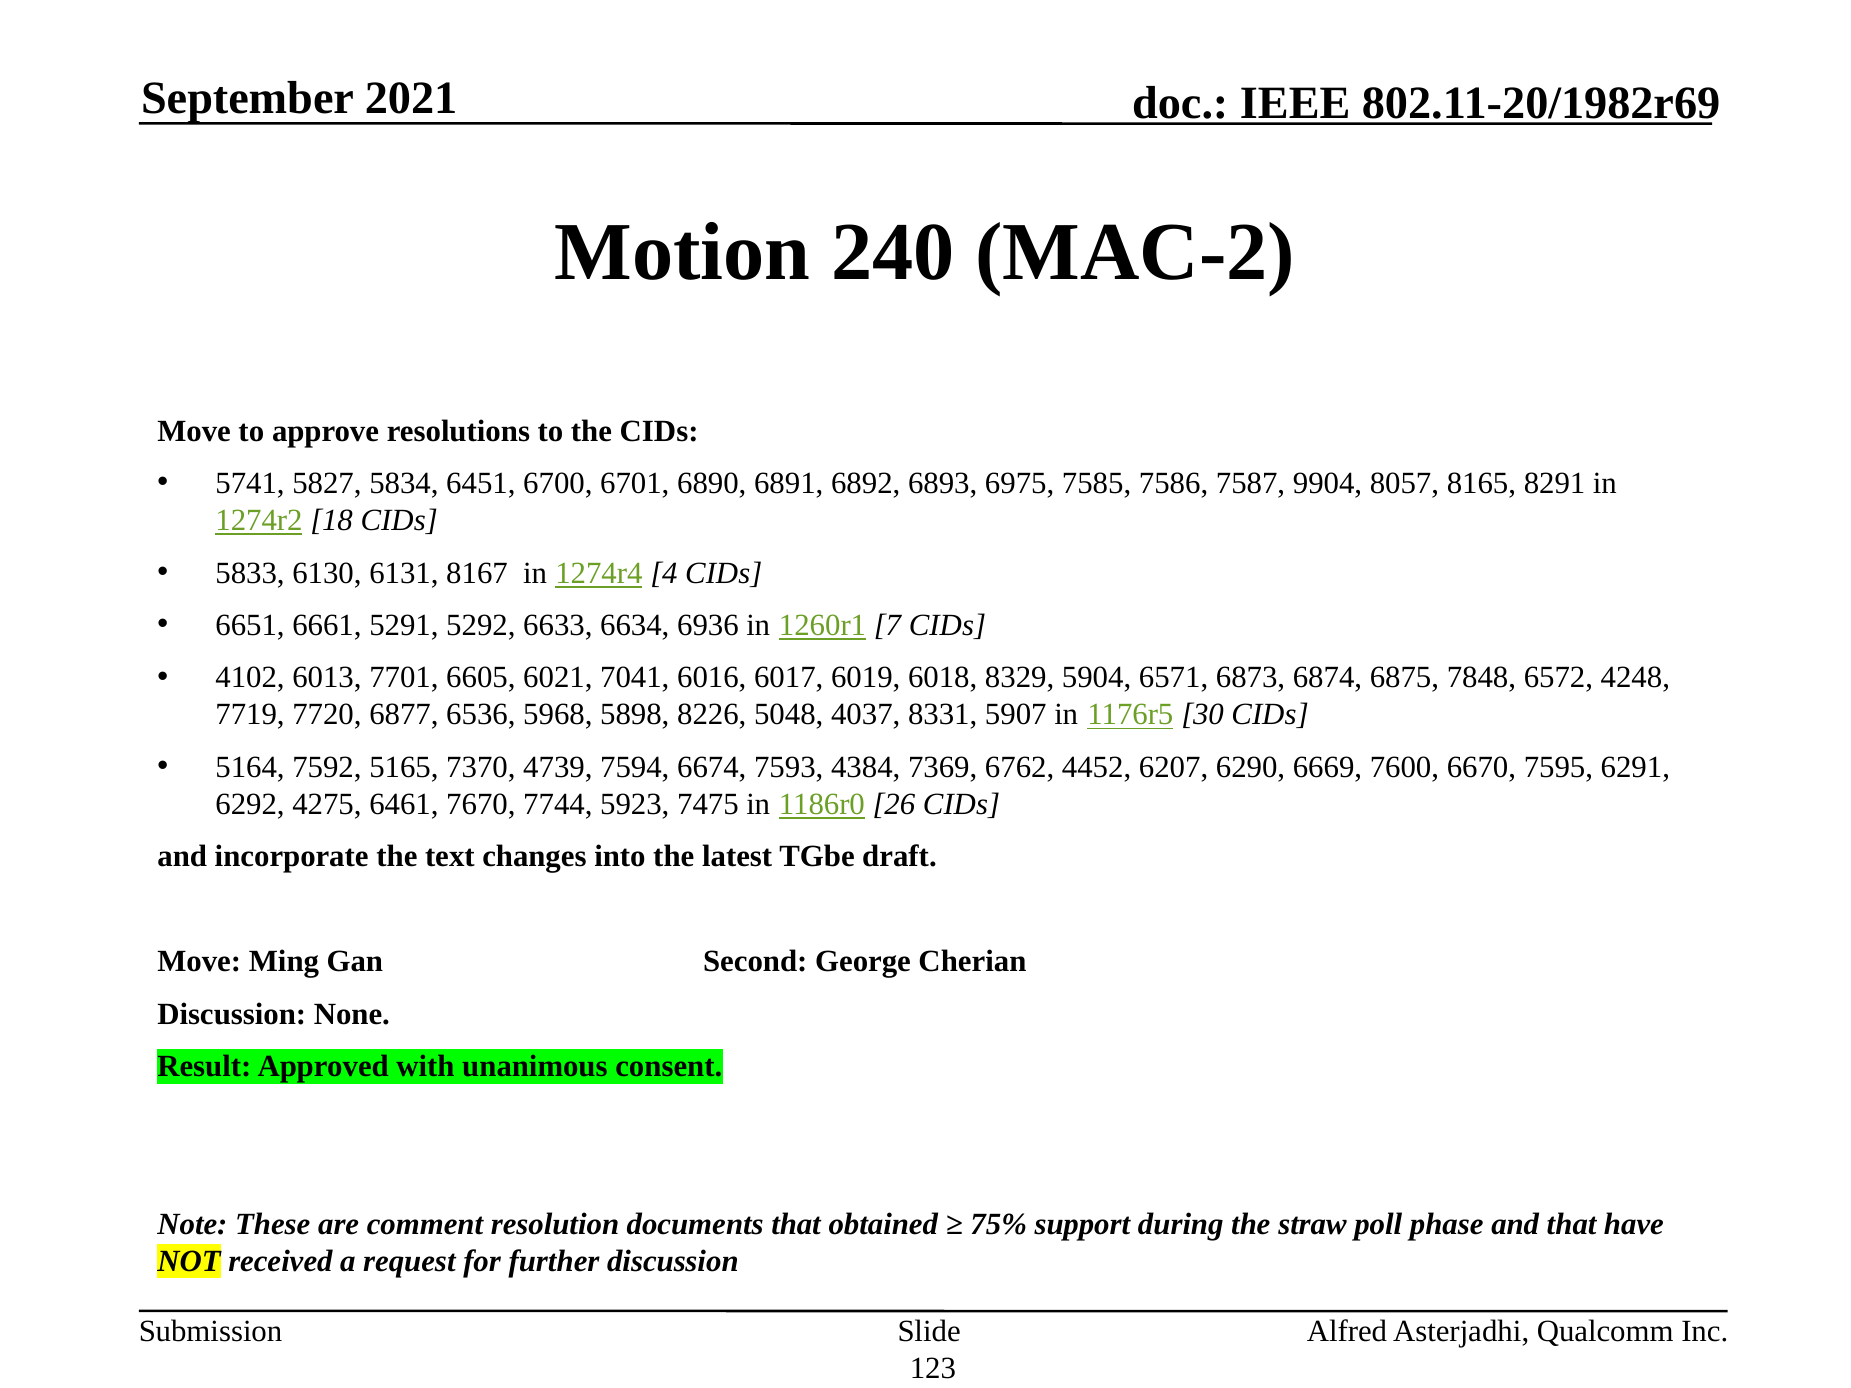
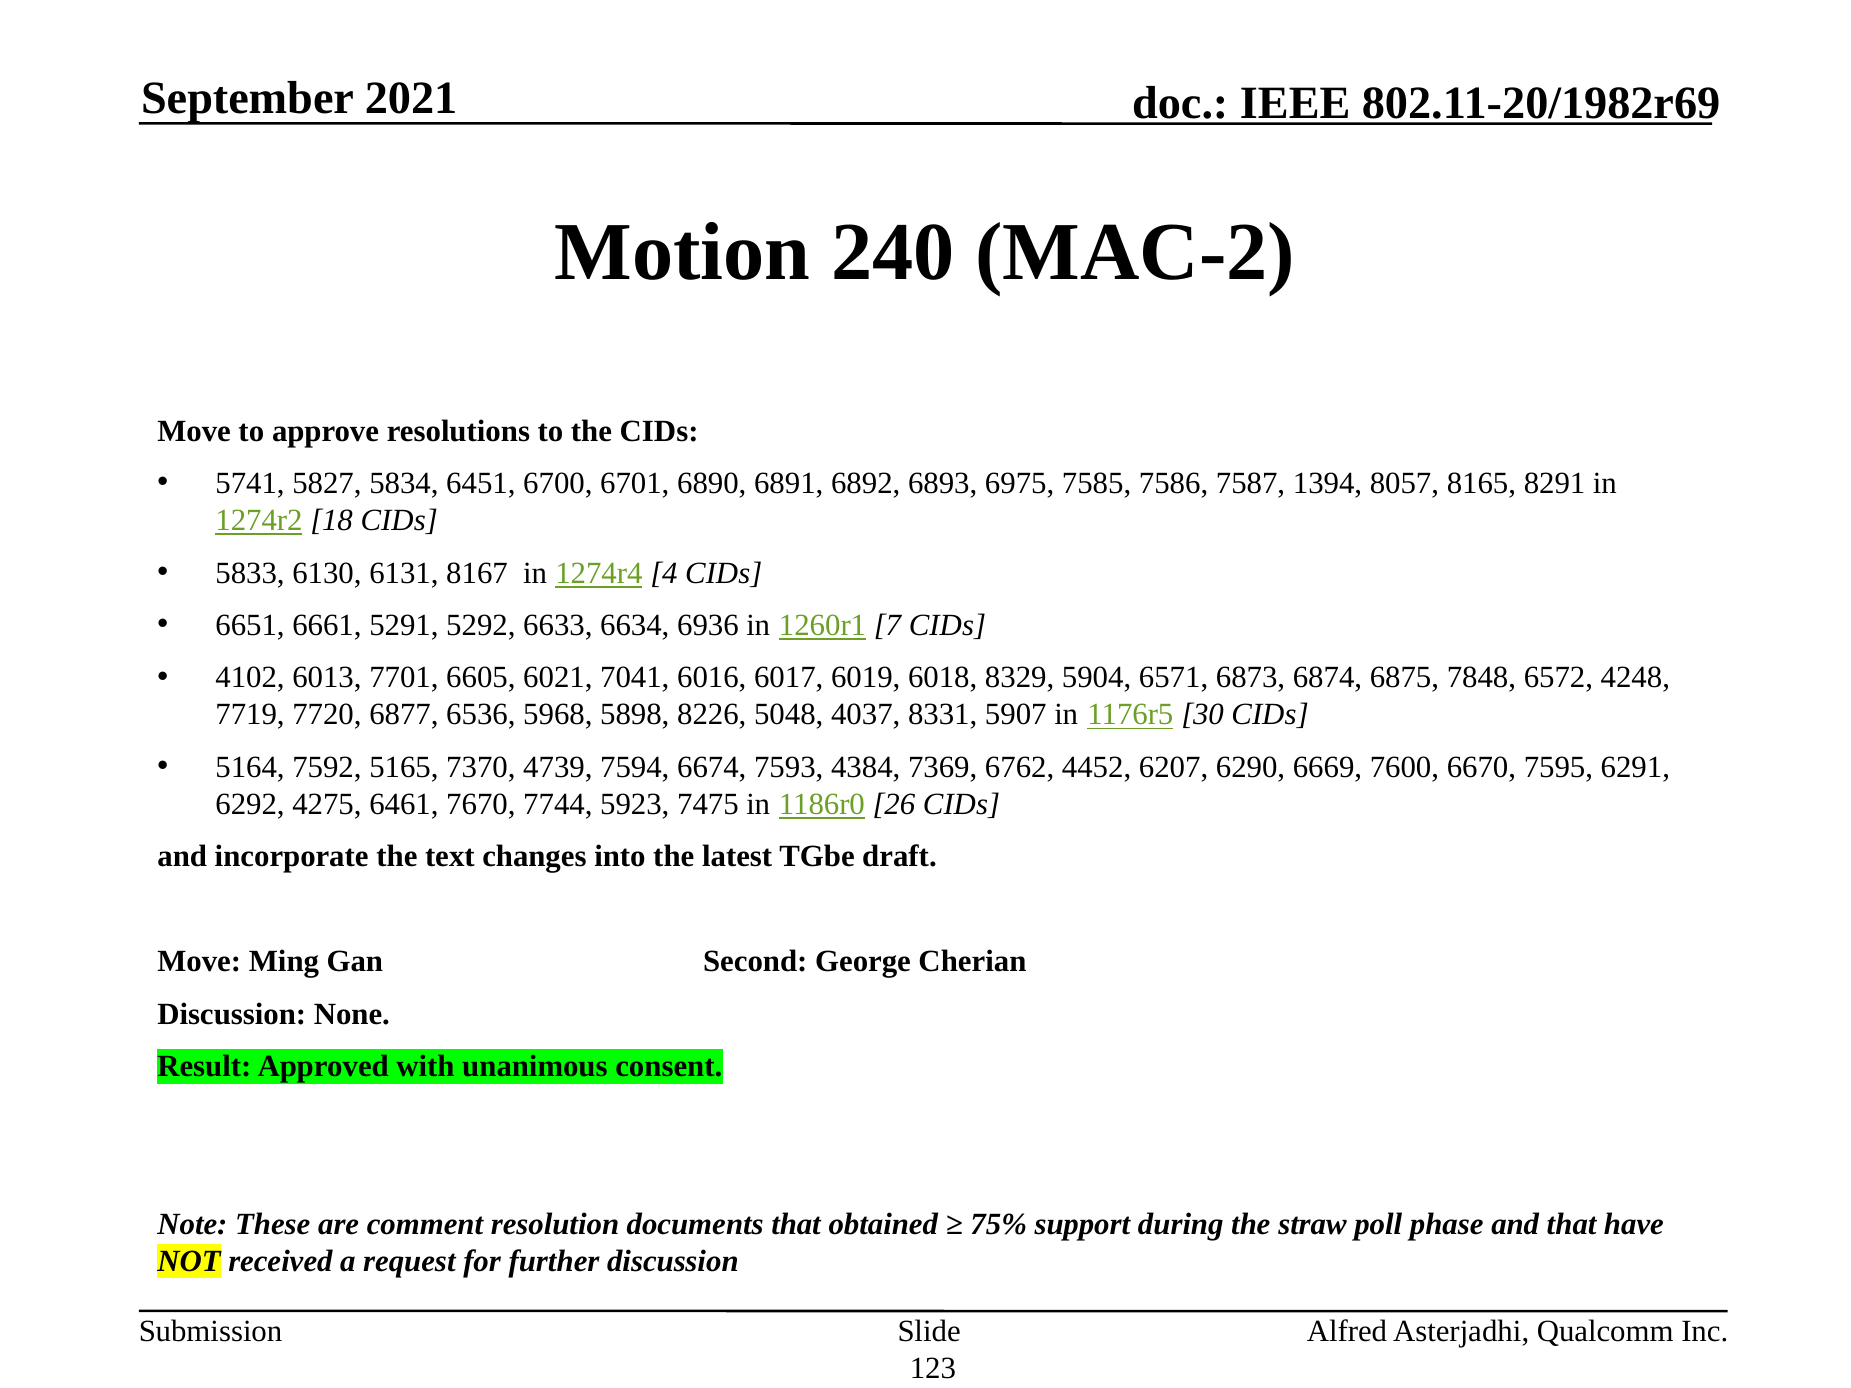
9904: 9904 -> 1394 (1327, 483)
